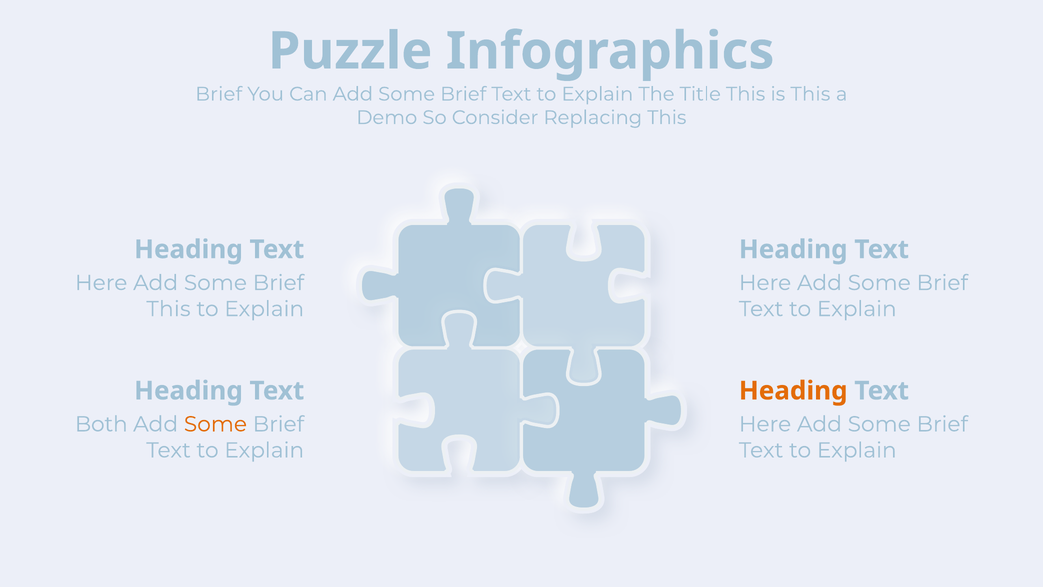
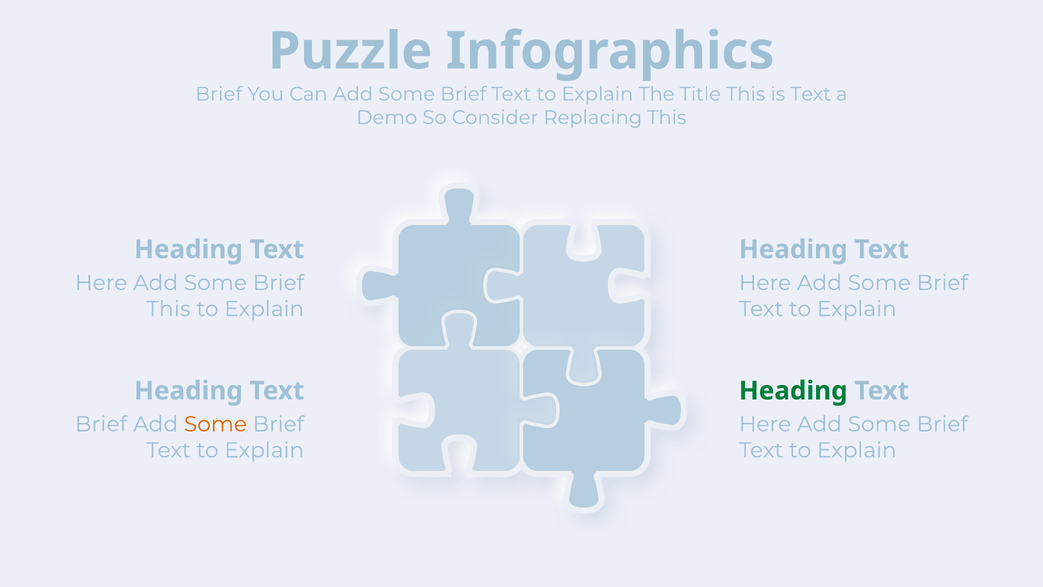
is This: This -> Text (811, 94)
Heading colour: orange -> green (793, 391)
Both: Both -> Brief (101, 424)
